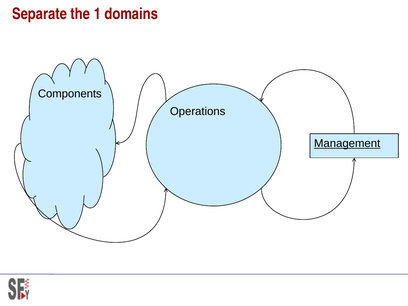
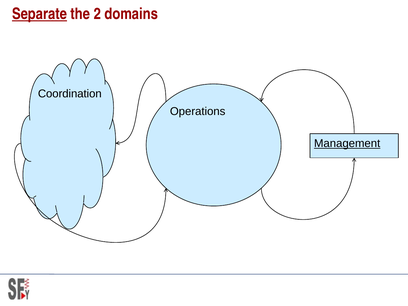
Separate underline: none -> present (40, 14)
1: 1 -> 2 (97, 14)
Components: Components -> Coordination (70, 94)
